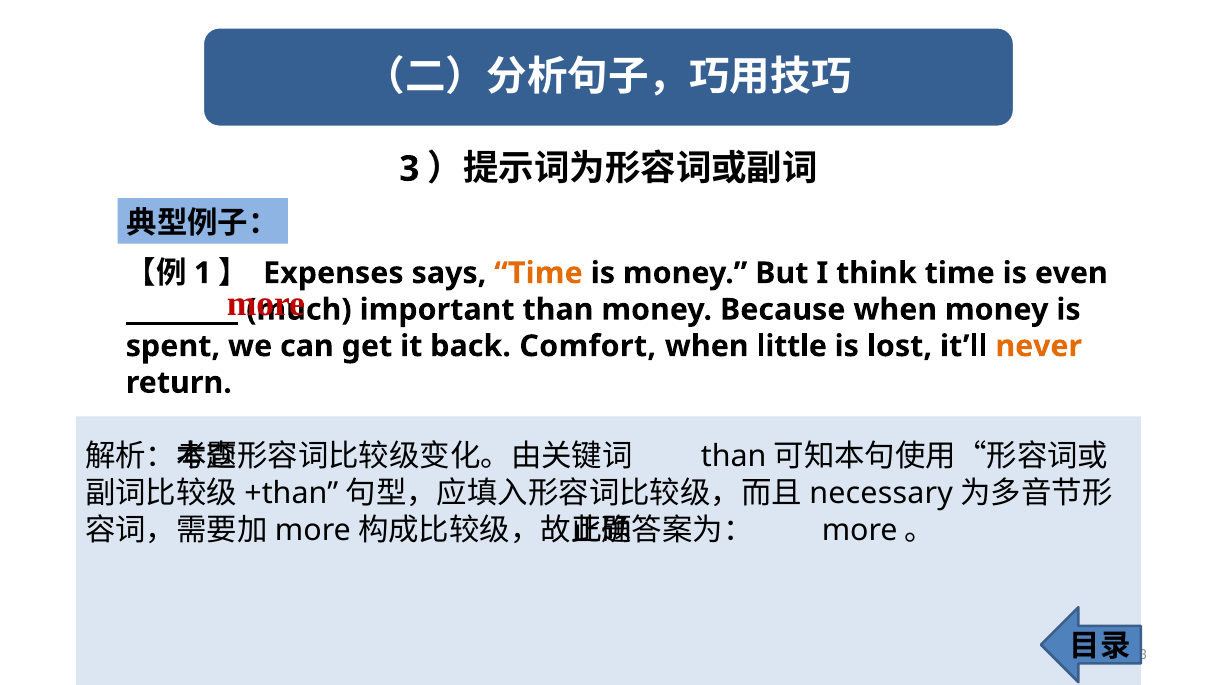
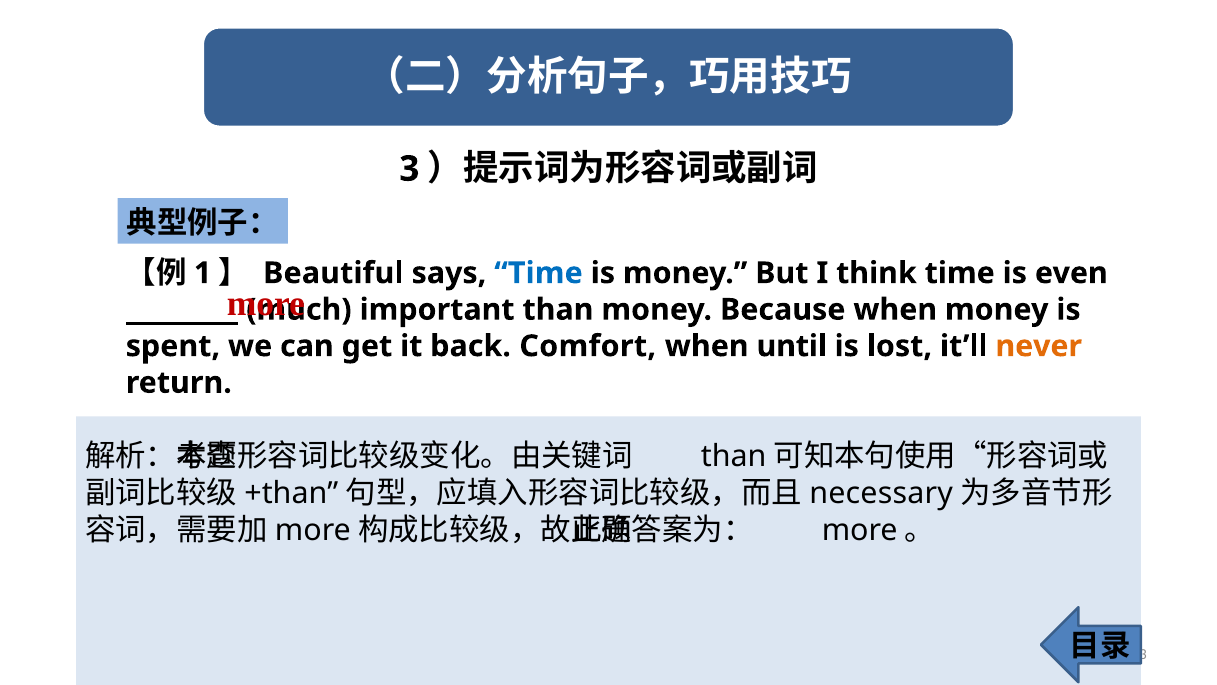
Expenses: Expenses -> Beautiful (333, 273)
Time colour: orange -> blue (539, 273)
little: little -> until (792, 346)
